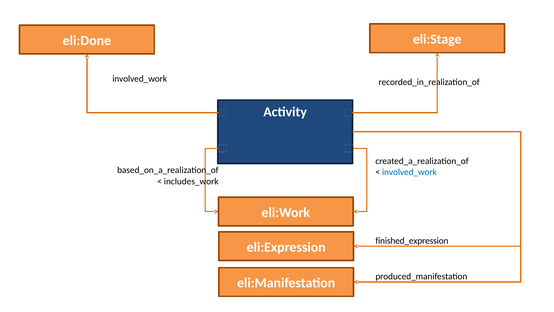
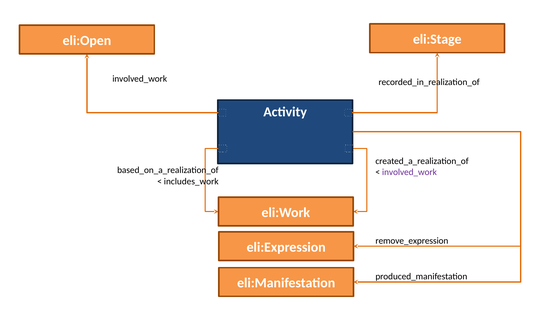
eli:Done: eli:Done -> eli:Open (87, 40)
involved_work colour: blue -> purple (409, 172)
finished_expression: finished_expression -> remove_expression (412, 240)
